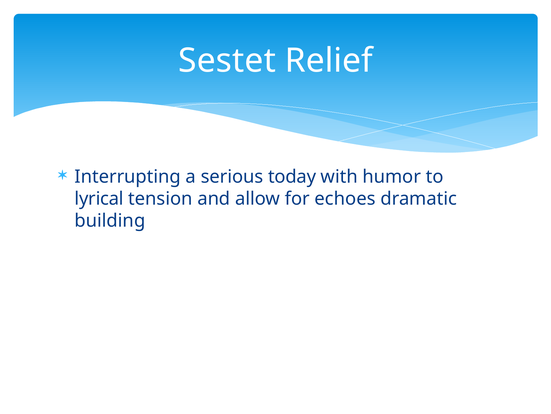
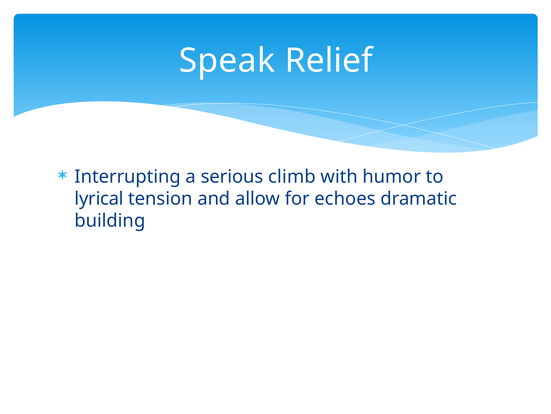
Sestet: Sestet -> Speak (227, 60)
today: today -> climb (292, 176)
